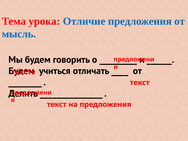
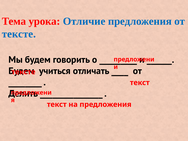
мысль: мысль -> тексте (19, 34)
